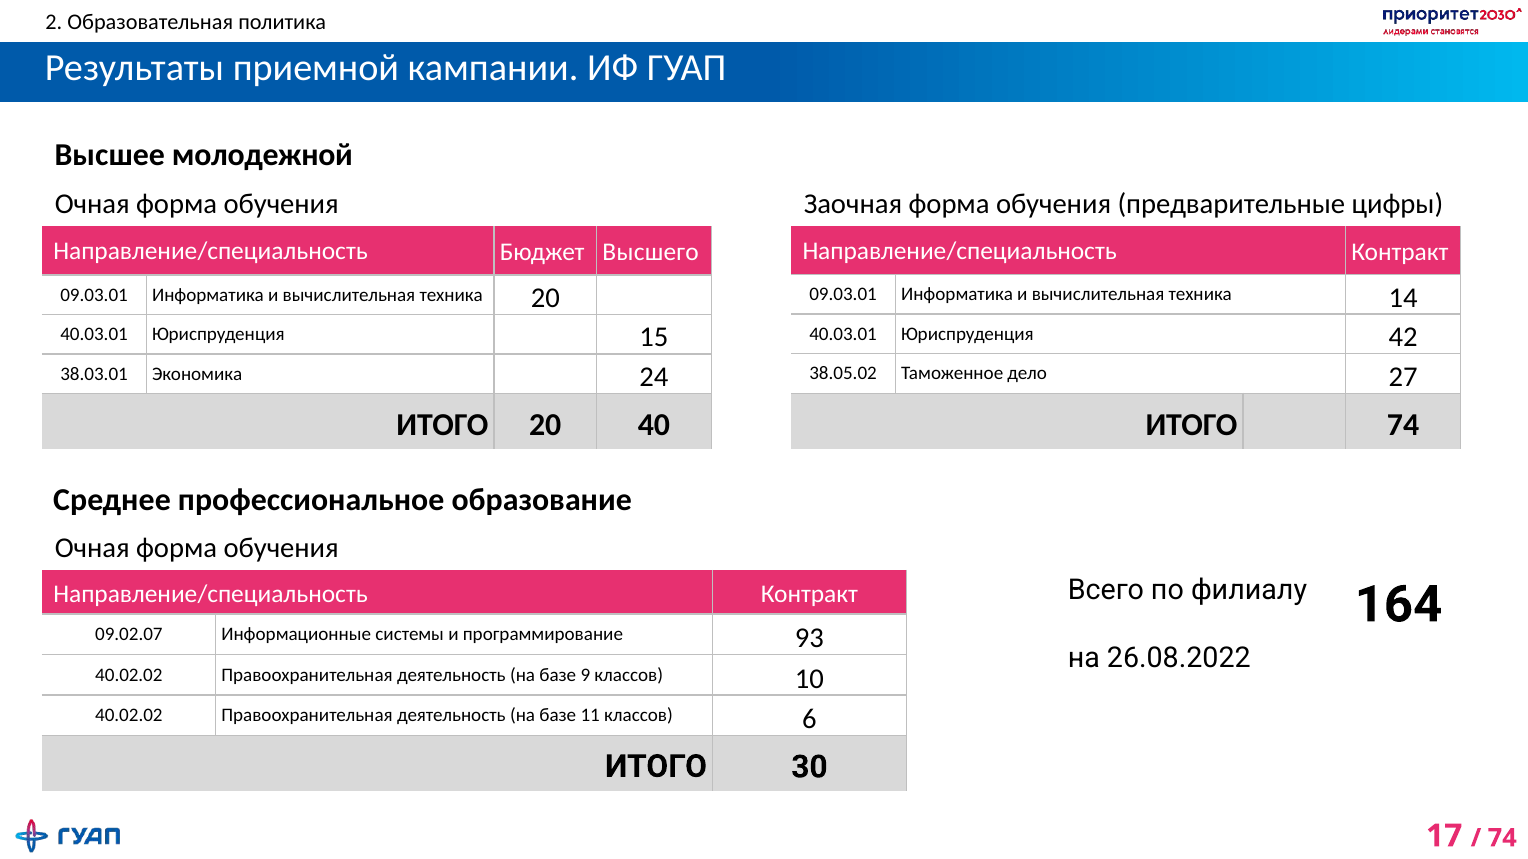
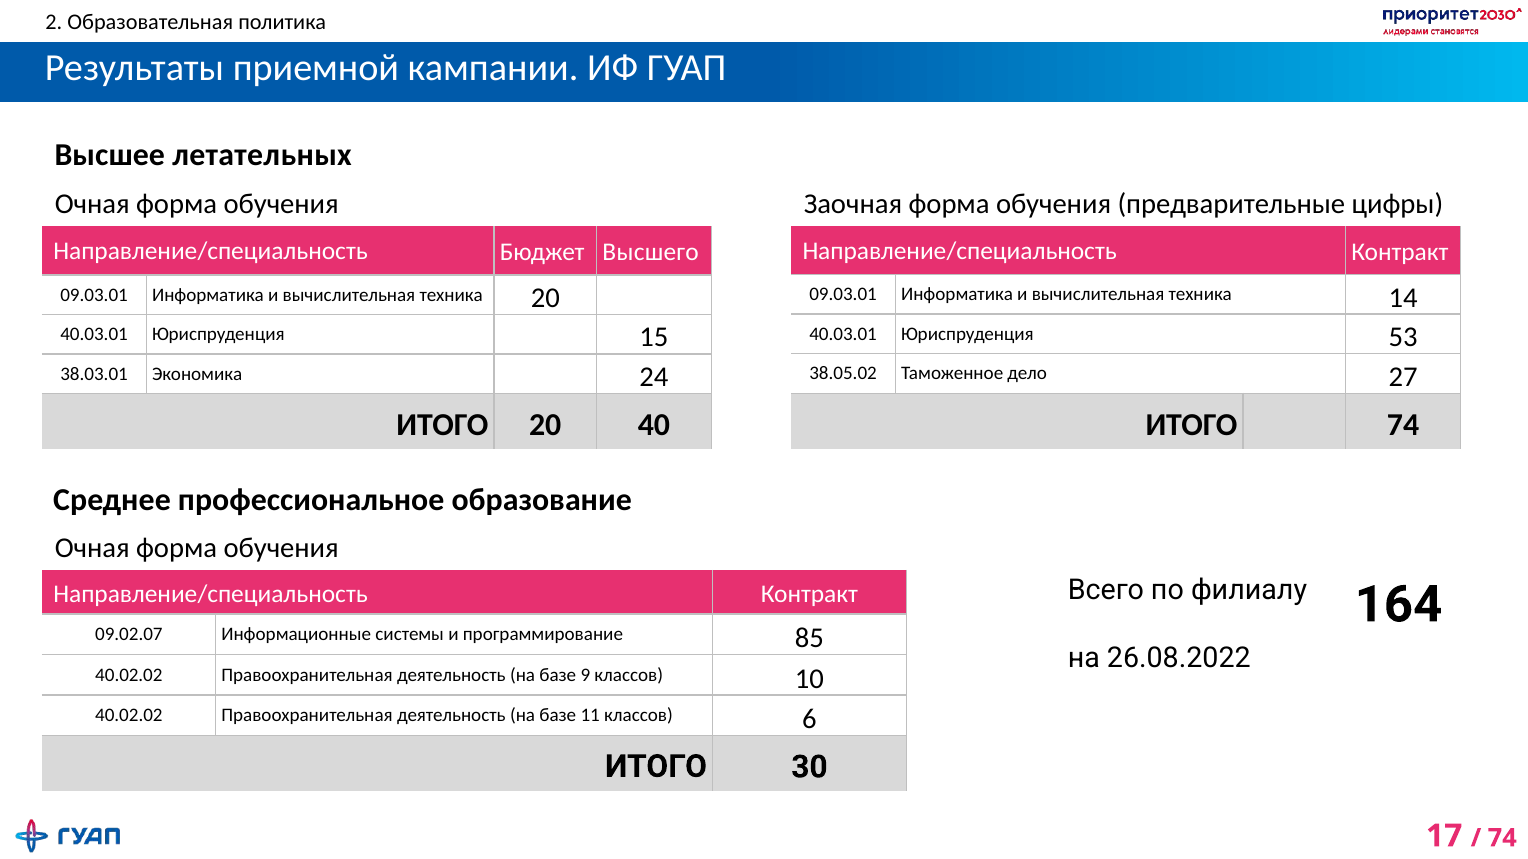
молодежной: молодежной -> летательных (262, 155)
42: 42 -> 53 (1403, 337)
93: 93 -> 85 (809, 638)
